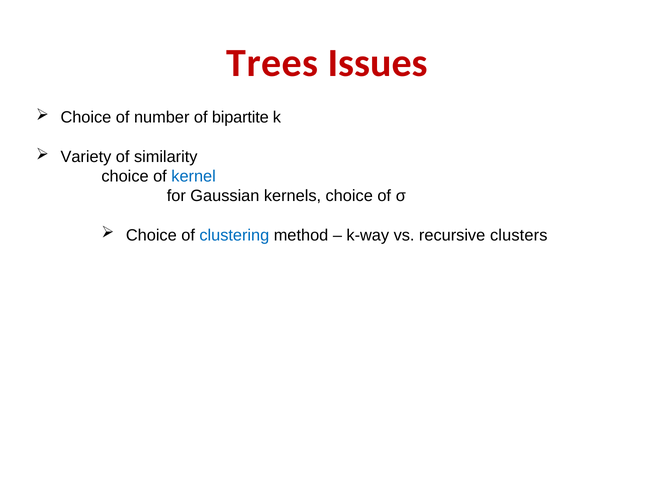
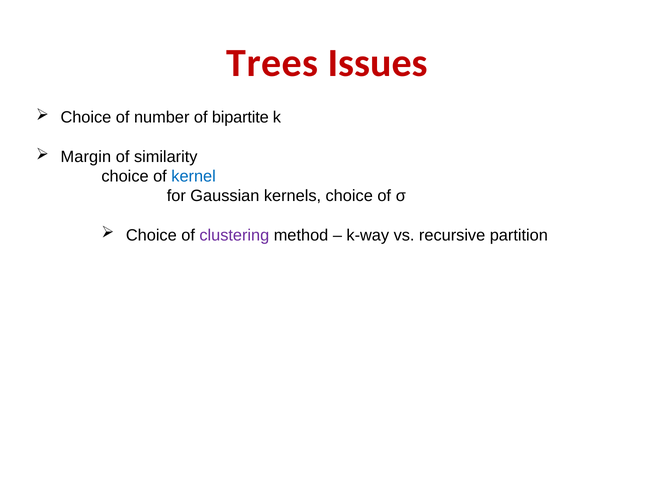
Variety: Variety -> Margin (86, 157)
clustering colour: blue -> purple (234, 235)
clusters: clusters -> partition (519, 235)
